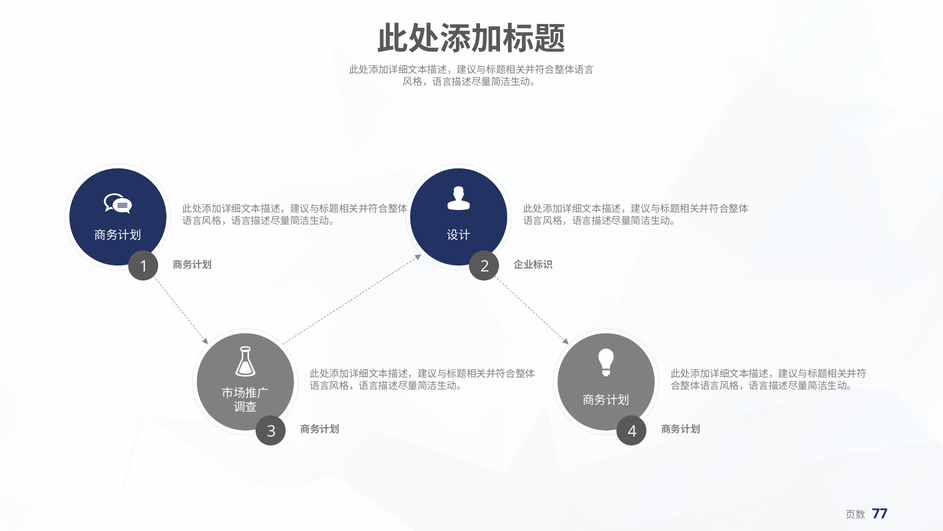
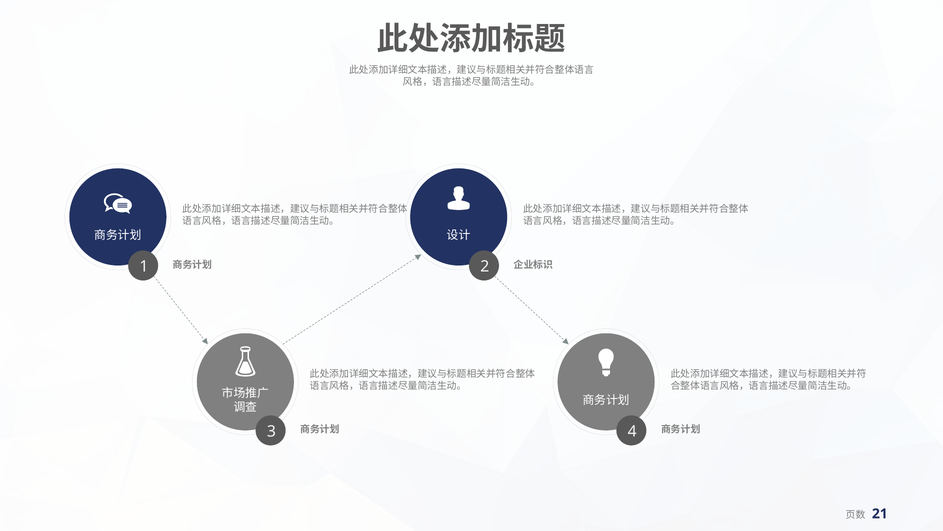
77: 77 -> 21 (880, 513)
